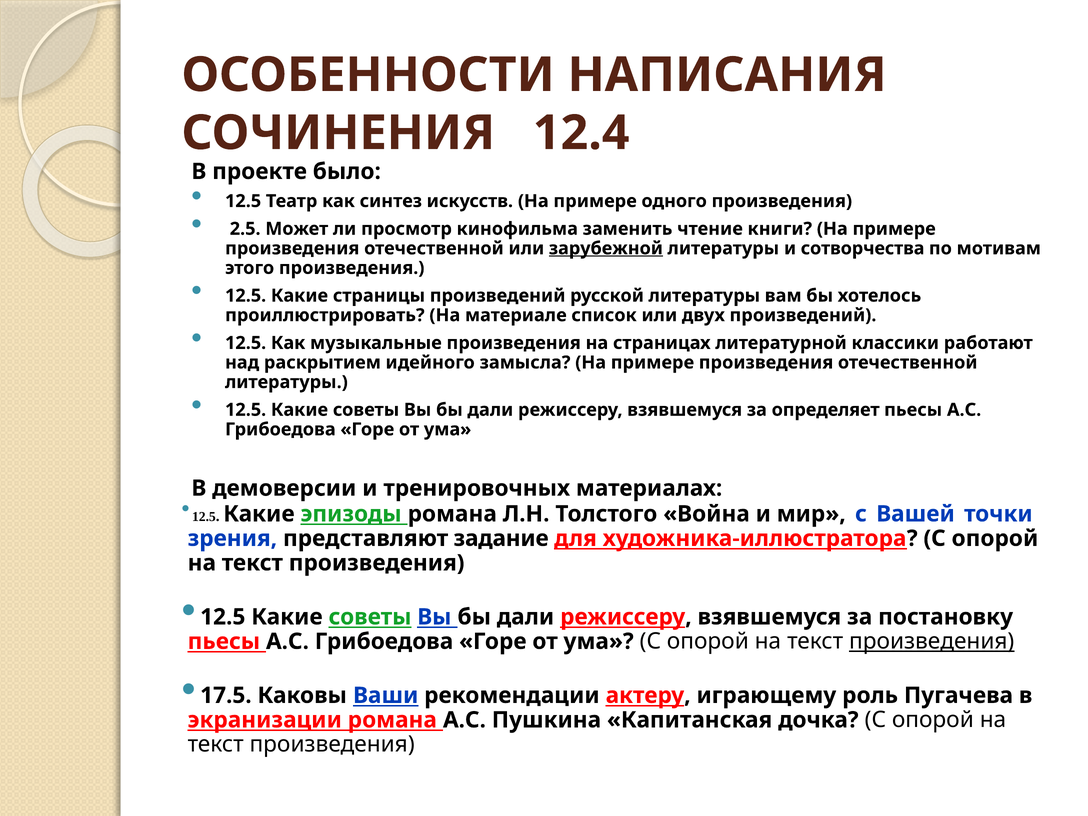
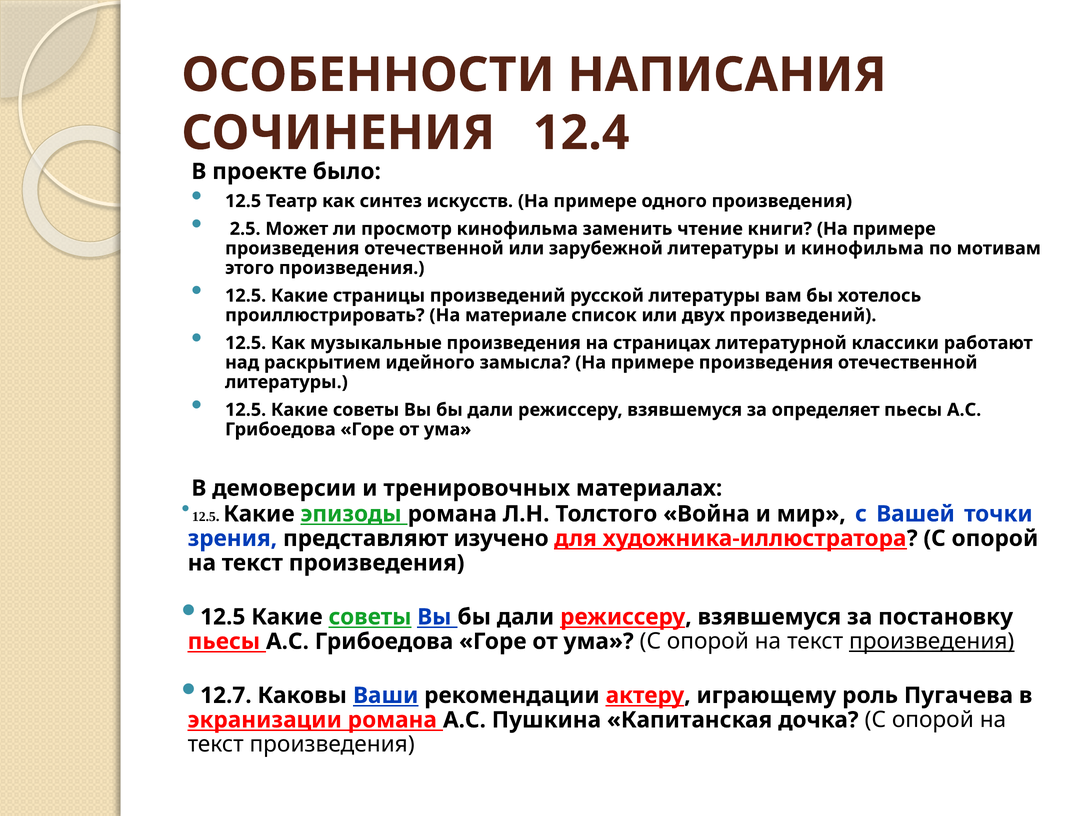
зарубежной underline: present -> none (606, 248)
и сотворчества: сотворчества -> кинофильма (862, 248)
задание: задание -> изучено (501, 538)
17.5: 17.5 -> 12.7 (226, 695)
